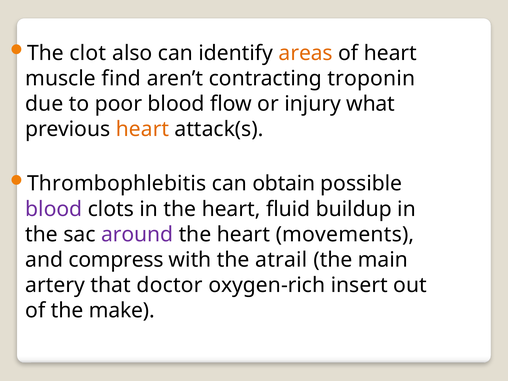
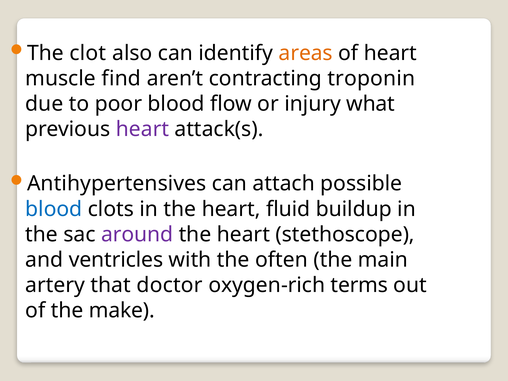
heart colour: orange -> purple (142, 129)
Thrombophlebitis: Thrombophlebitis -> Antihypertensives (117, 184)
obtain: obtain -> attach (284, 184)
blood colour: purple -> blue (54, 209)
movements: movements -> stethoscope (345, 234)
compress: compress -> ventricles (116, 260)
atrail: atrail -> often (281, 260)
insert: insert -> terms (359, 285)
